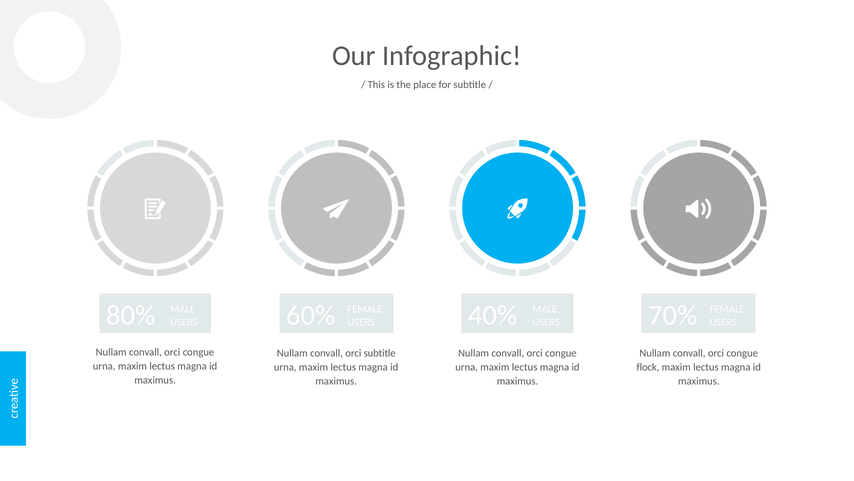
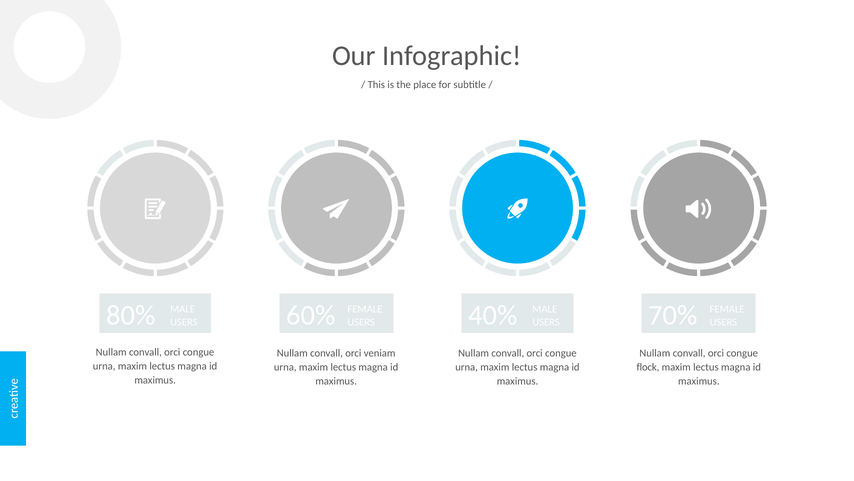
orci subtitle: subtitle -> veniam (380, 353)
